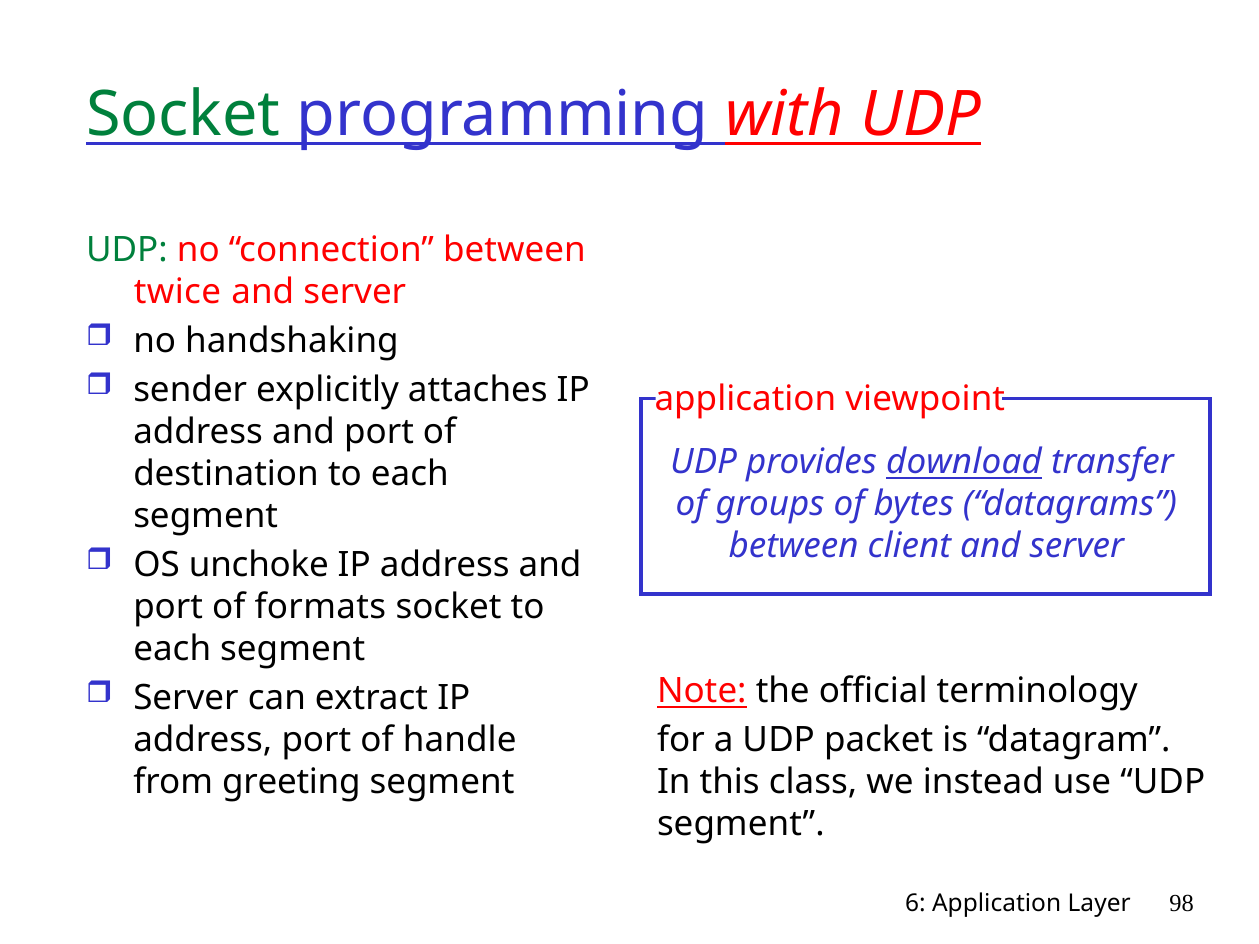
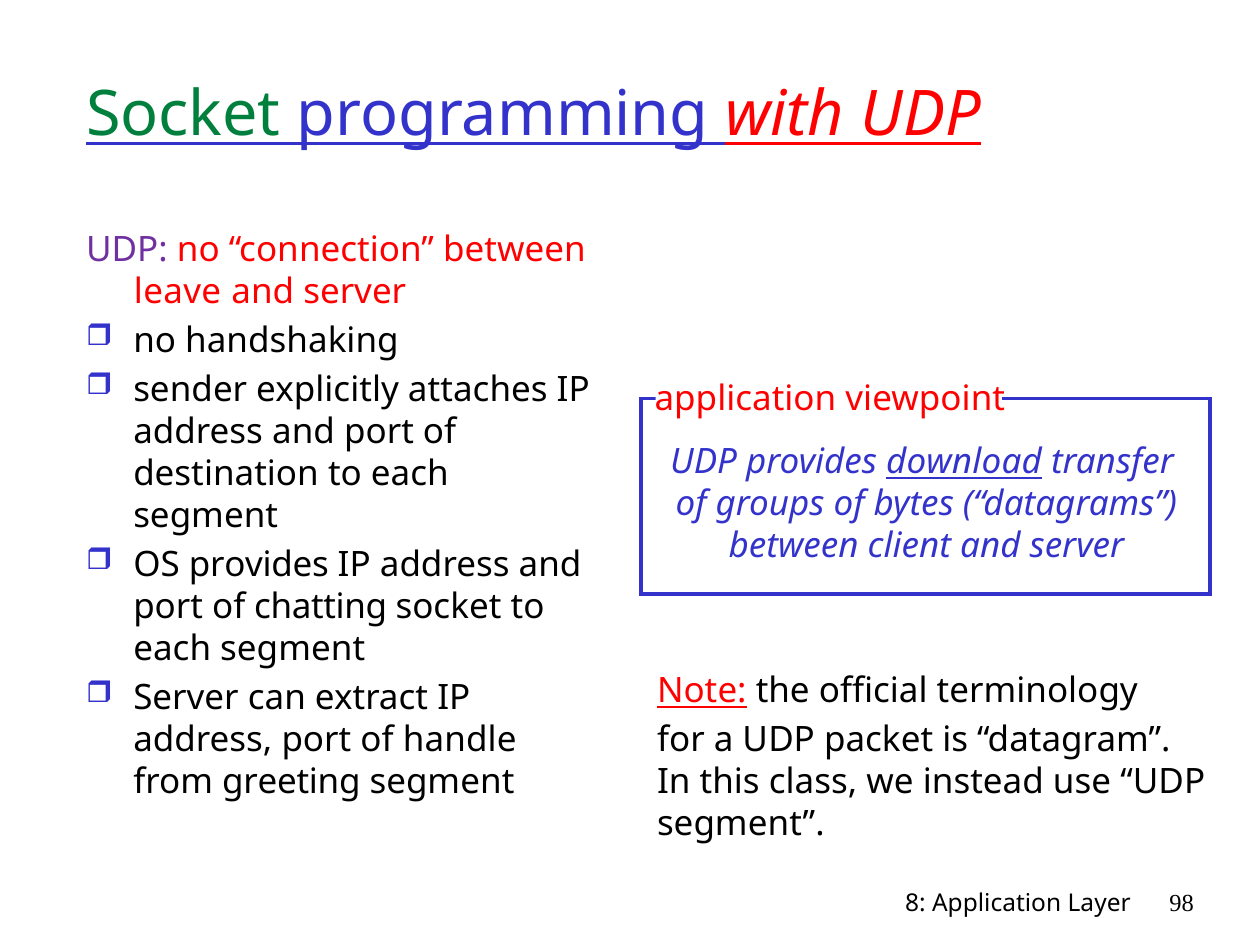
UDP colour: green -> purple (127, 250)
twice: twice -> leave (178, 292)
OS unchoke: unchoke -> provides (259, 565)
formats: formats -> chatting (321, 607)
6: 6 -> 8 (915, 904)
